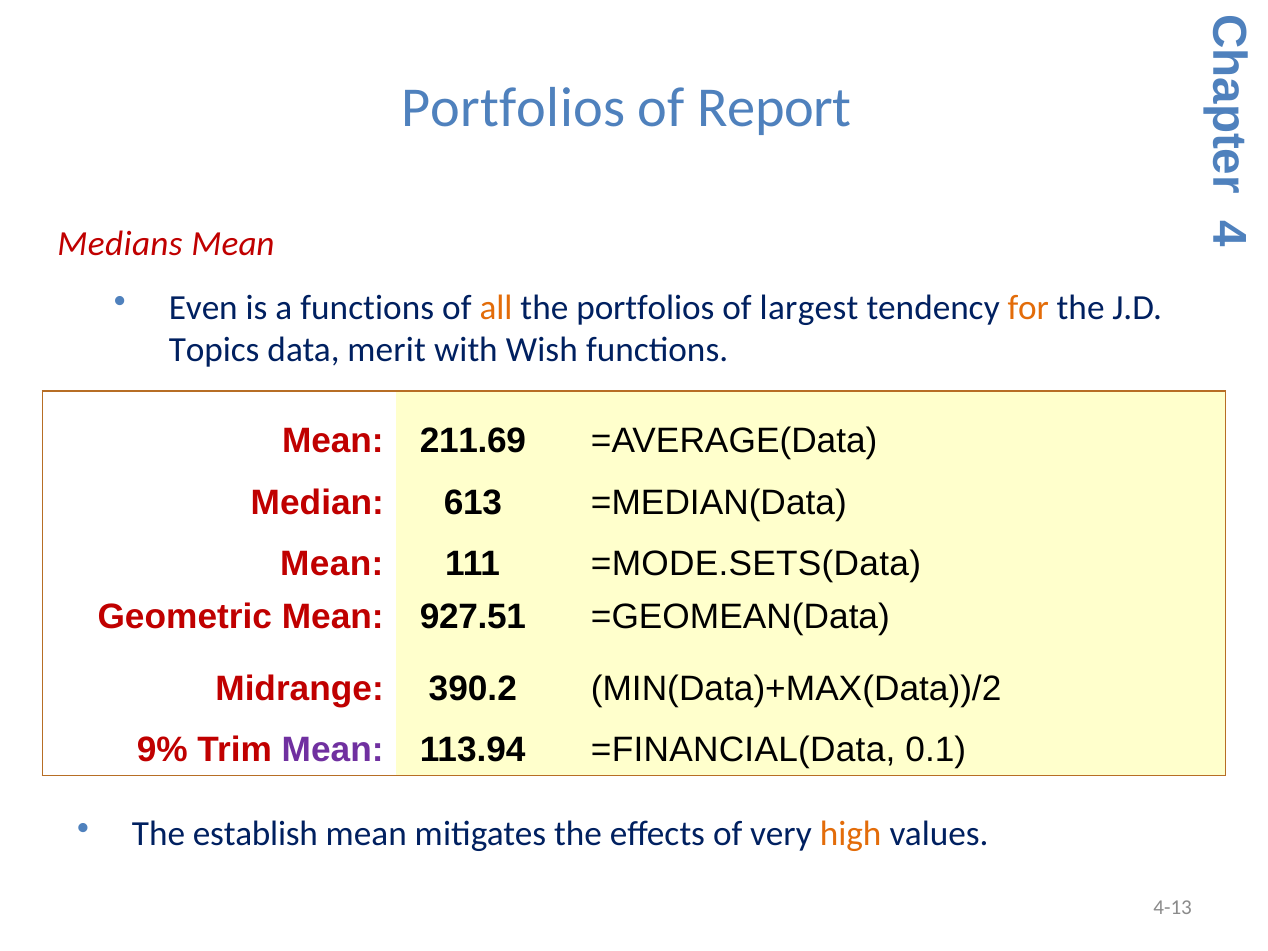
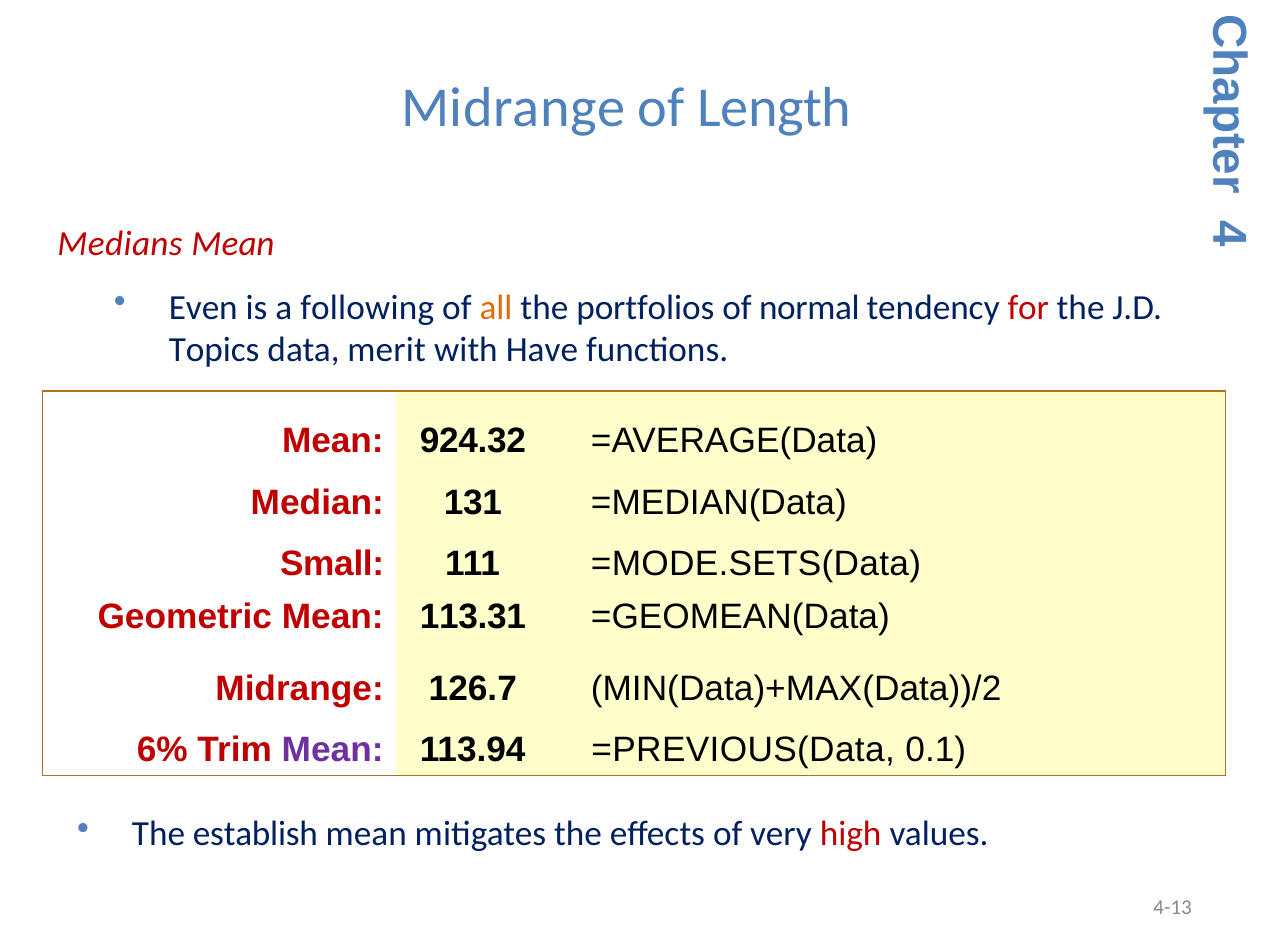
Portfolios: Portfolios -> Midrange (513, 108)
Report: Report -> Length (775, 108)
a functions: functions -> following (367, 308)
largest: largest -> normal (809, 308)
for colour: orange -> red (1028, 308)
Wish: Wish -> Have (542, 350)
211.69: 211.69 -> 924.32 (473, 441)
613: 613 -> 131 (473, 503)
Mean: Mean -> Small (332, 564)
927.51: 927.51 -> 113.31 (473, 616)
390.2: 390.2 -> 126.7 (473, 689)
9%: 9% -> 6% (162, 750)
=FINANCIAL(Data: =FINANCIAL(Data -> =PREVIOUS(Data (743, 750)
high colour: orange -> red (851, 834)
